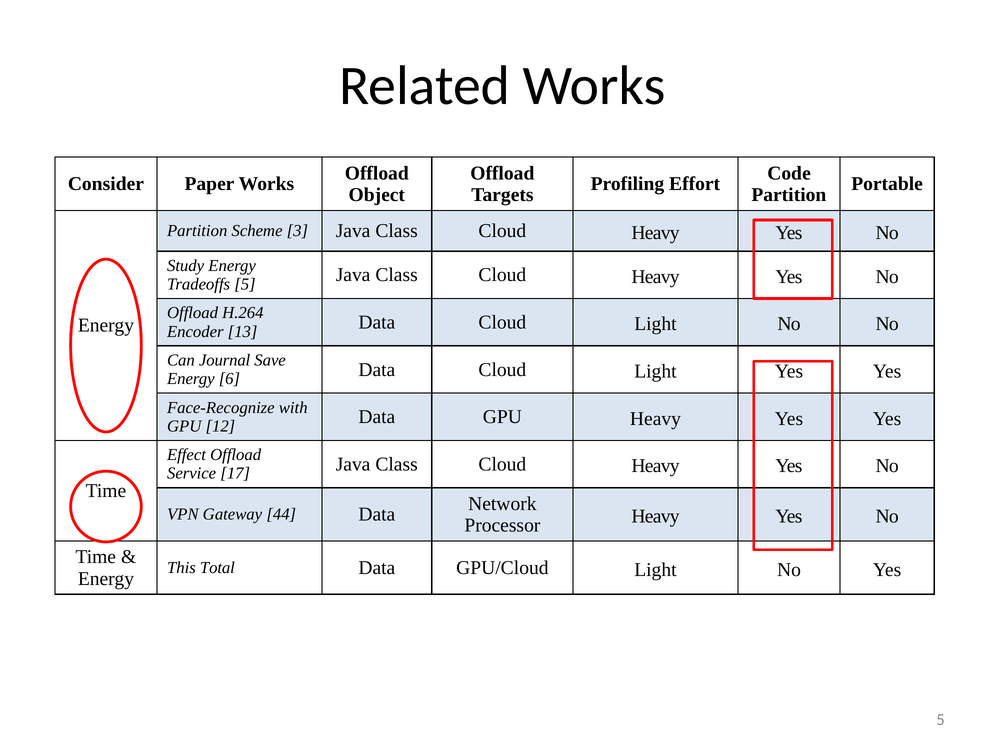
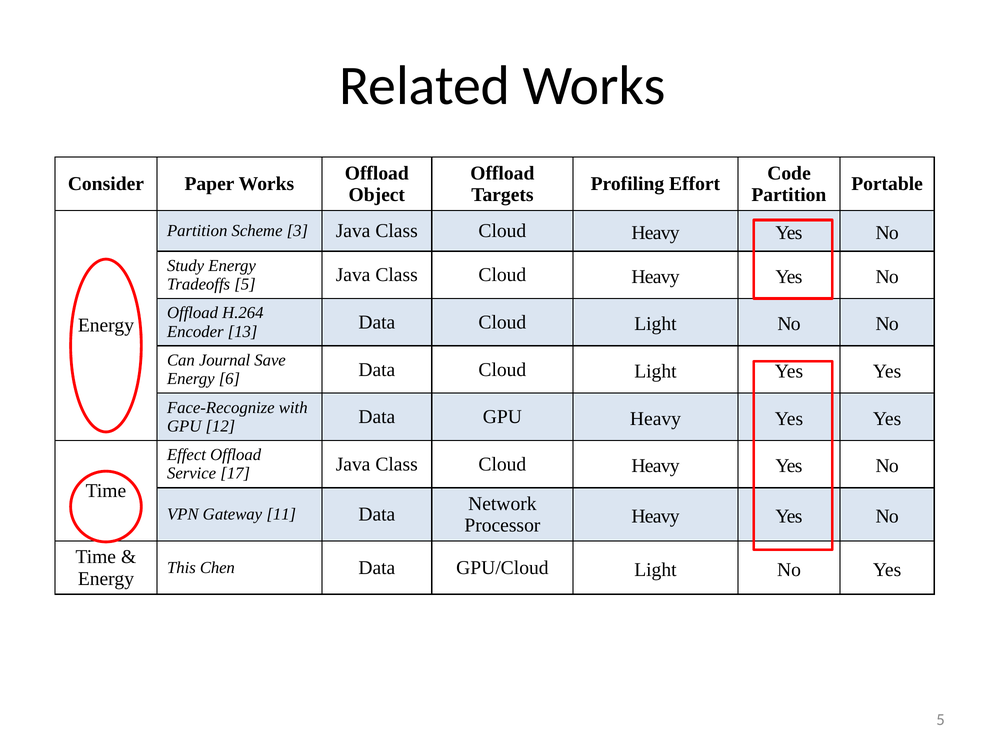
44: 44 -> 11 (281, 514)
Total: Total -> Chen (217, 568)
